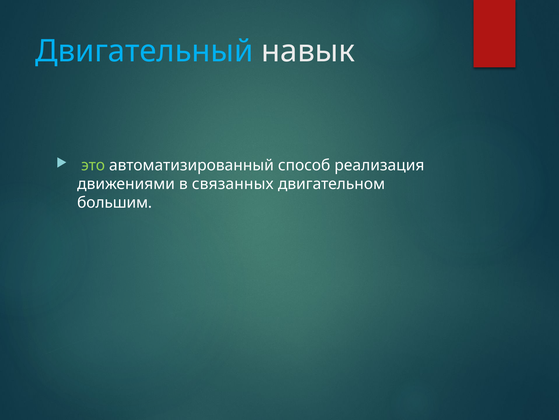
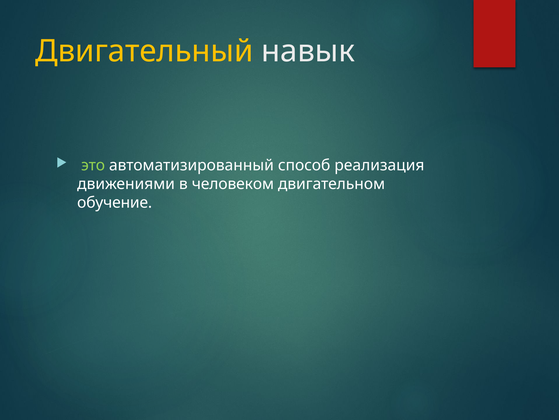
Двигательный colour: light blue -> yellow (144, 51)
связанных: связанных -> человеком (233, 184)
большим: большим -> обучение (115, 202)
